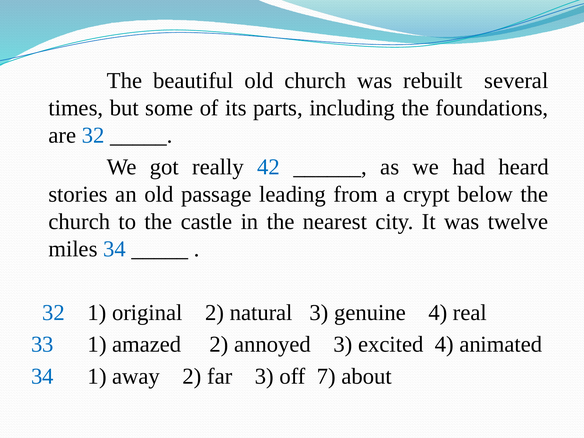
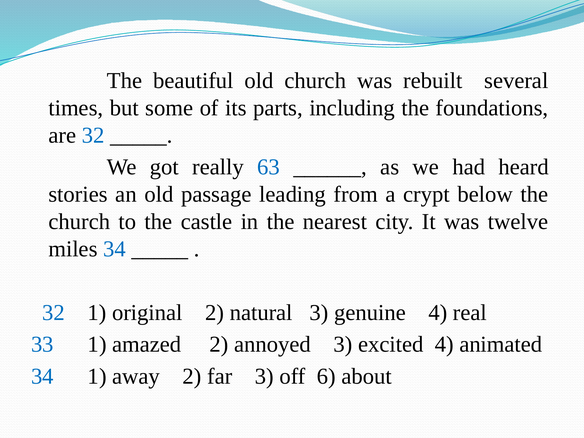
42: 42 -> 63 (269, 167)
7: 7 -> 6 (326, 376)
